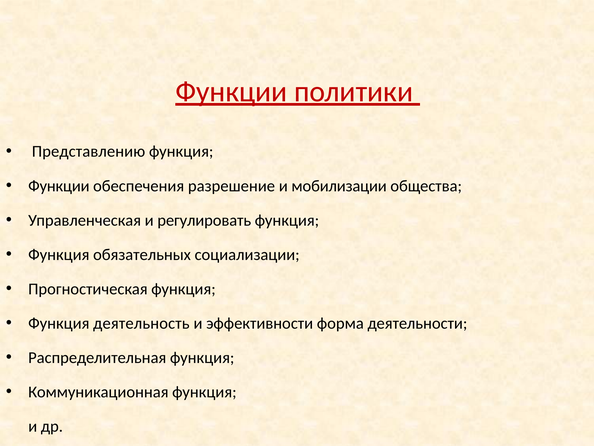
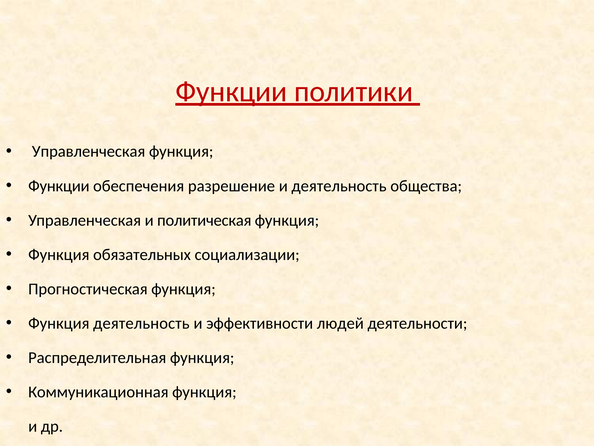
Представлению: Представлению -> Управленческая (89, 151)
и мобилизации: мобилизации -> деятельность (339, 186)
регулировать: регулировать -> политическая (204, 220)
форма: форма -> людей (340, 323)
